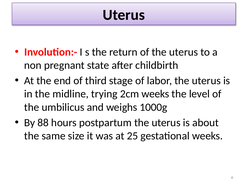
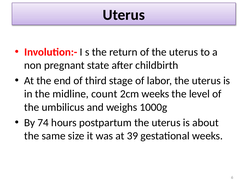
trying: trying -> count (104, 94)
88: 88 -> 74 (43, 123)
25: 25 -> 39 (132, 136)
